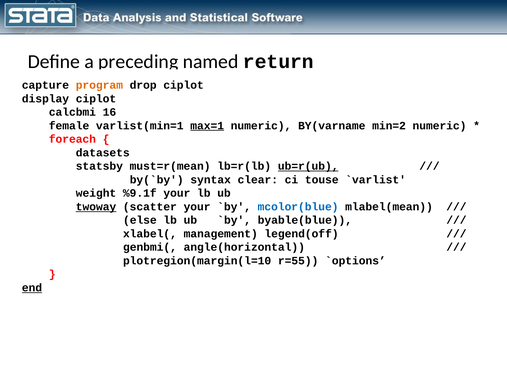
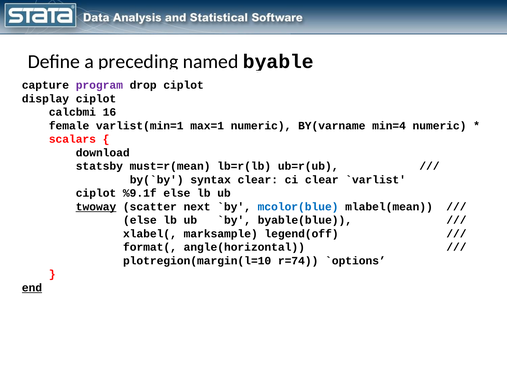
return: return -> byable (278, 62)
program colour: orange -> purple (99, 85)
max=1 underline: present -> none (207, 126)
min=2: min=2 -> min=4 (389, 126)
foreach: foreach -> scalars (72, 139)
datasets: datasets -> download (103, 153)
ub=r(ub underline: present -> none (308, 166)
ci touse: touse -> clear (322, 180)
weight: weight -> ciplot (96, 193)
%9.1f your: your -> else (177, 193)
scatter your: your -> next (197, 207)
management: management -> marksample (221, 234)
genbmi(: genbmi( -> format( (150, 247)
r=55: r=55 -> r=74 (298, 261)
